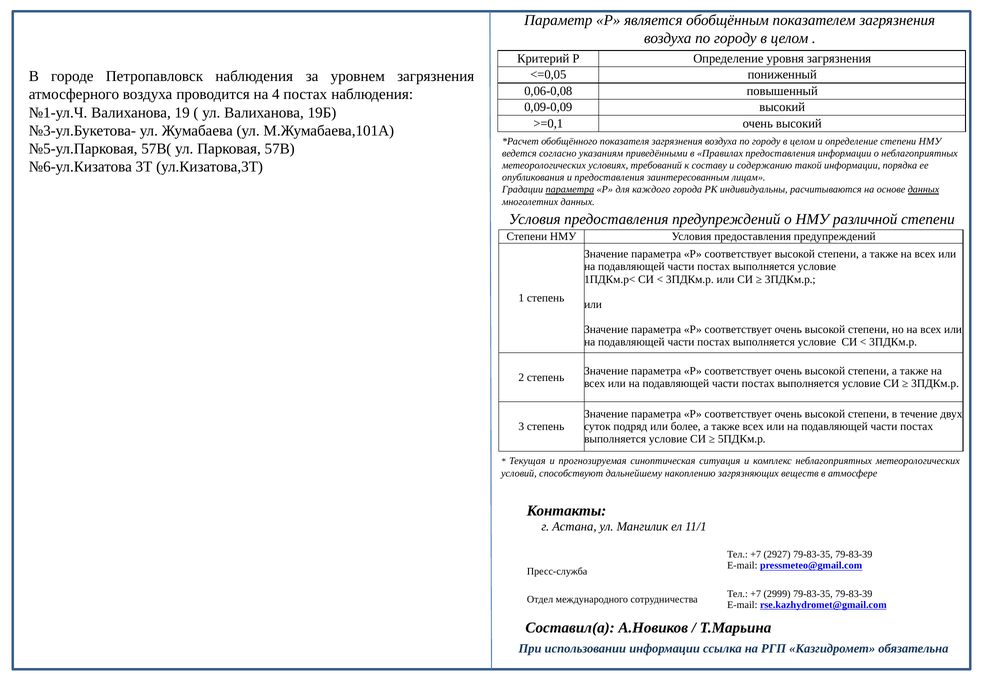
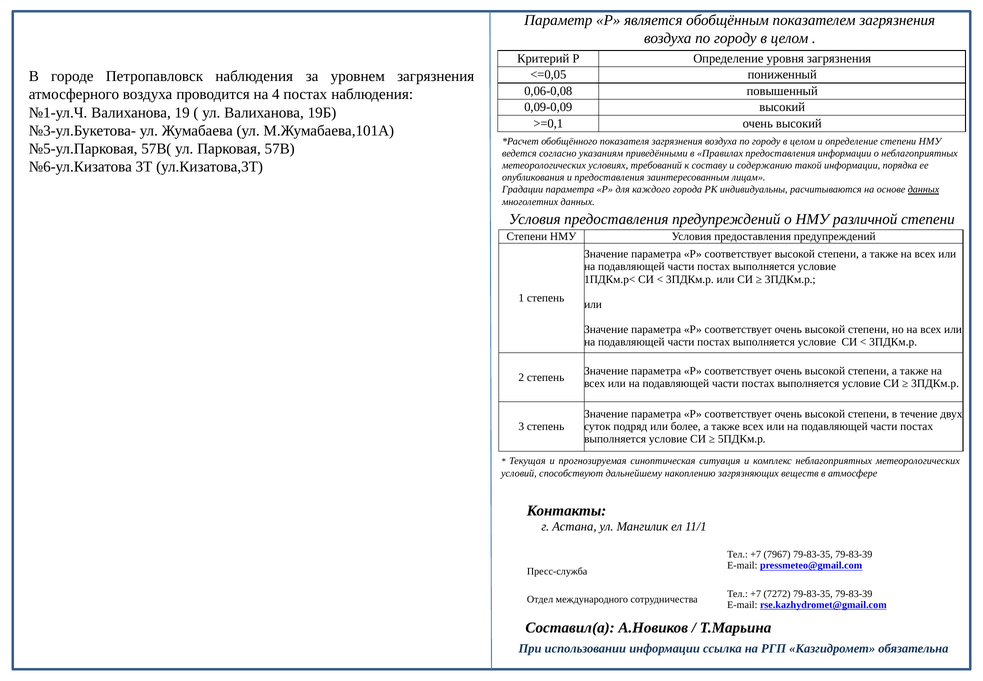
параметра underline: present -> none (570, 190)
2927: 2927 -> 7967 (777, 554)
2999: 2999 -> 7272 (777, 593)
